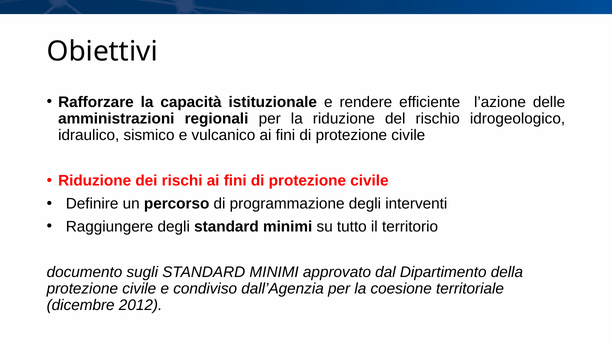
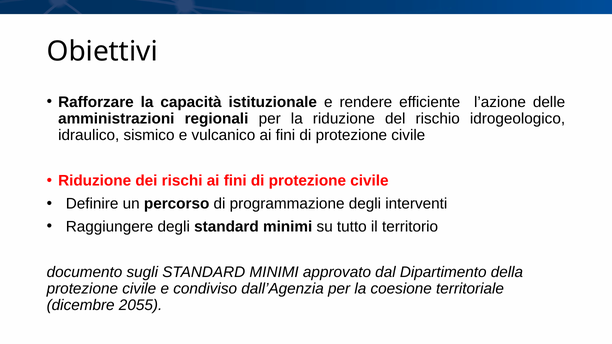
2012: 2012 -> 2055 (141, 306)
